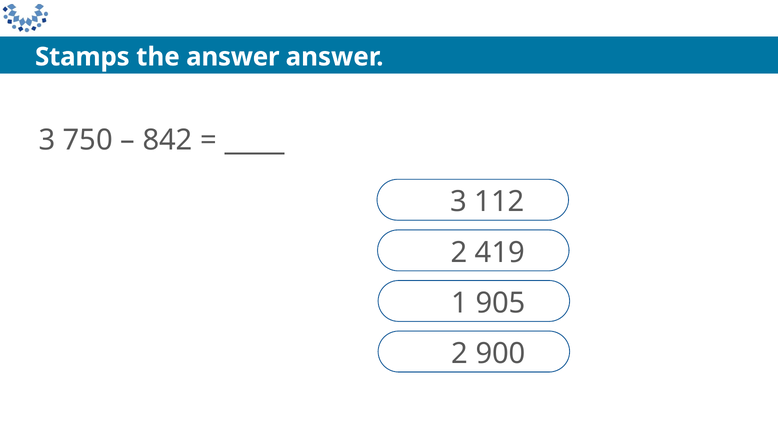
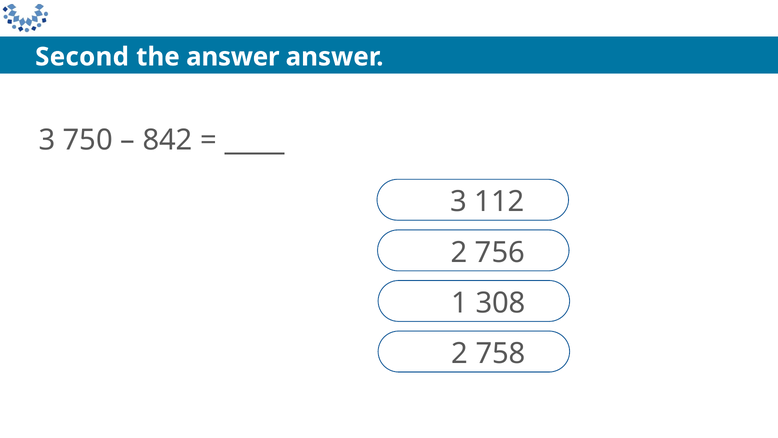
Stamps: Stamps -> Second (82, 57)
419: 419 -> 756 (500, 252)
905: 905 -> 308 (501, 303)
900: 900 -> 758 (501, 353)
